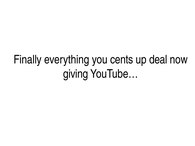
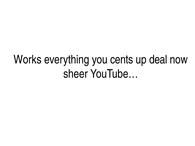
Finally: Finally -> Works (28, 60)
giving: giving -> sheer (76, 74)
